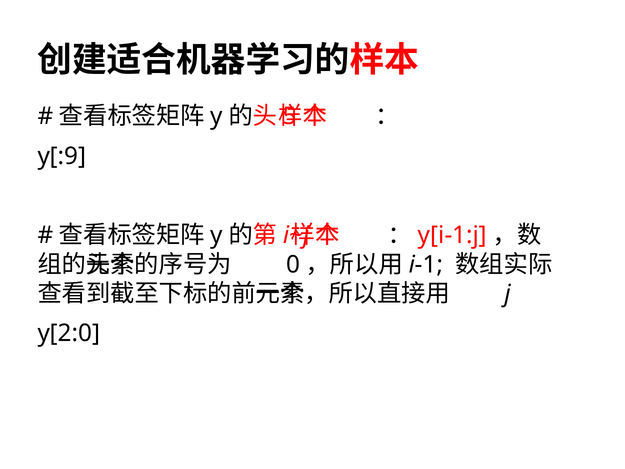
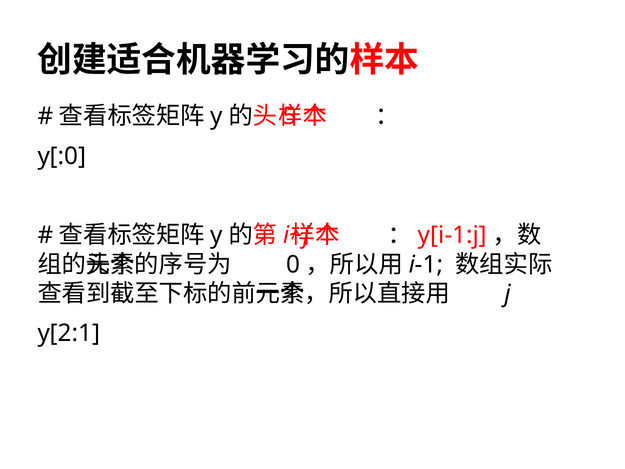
y[:9: y[:9 -> y[:0 (62, 156)
y[2:0: y[2:0 -> y[2:1 (69, 333)
